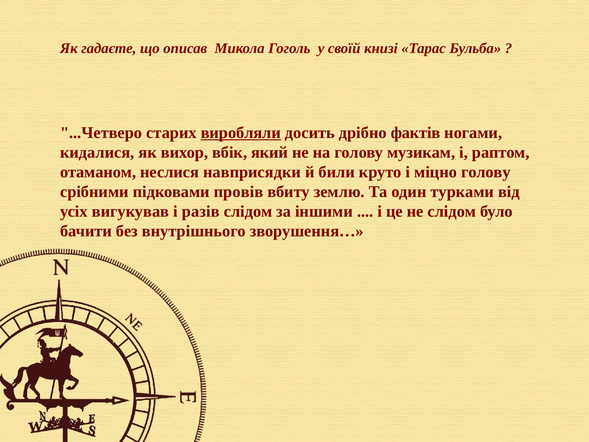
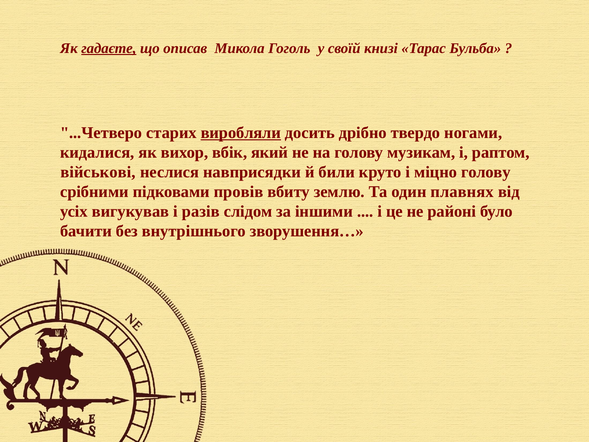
гадаєте underline: none -> present (109, 48)
фактів: фактів -> твердо (415, 133)
отаманом: отаманом -> військові (98, 172)
турками: турками -> плавнях (462, 192)
не слідом: слідом -> районі (452, 211)
